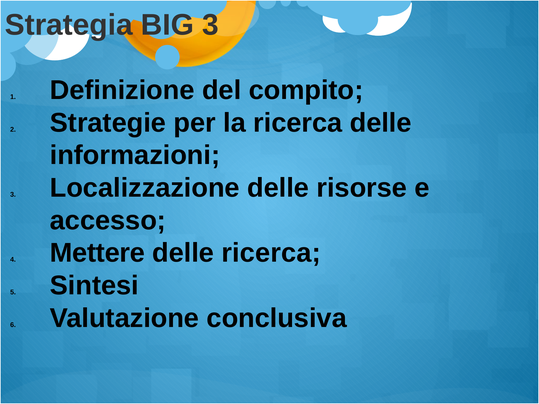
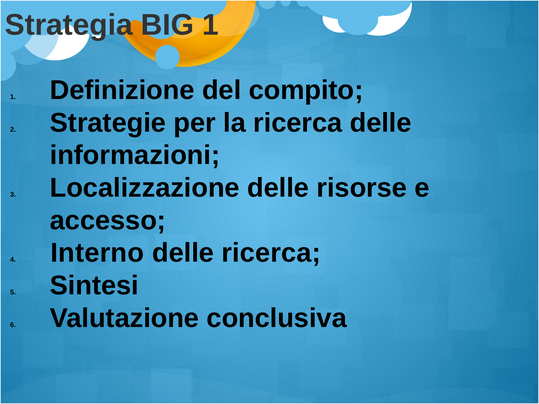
BIG 3: 3 -> 1 (211, 25)
Mettere: Mettere -> Interno (97, 253)
